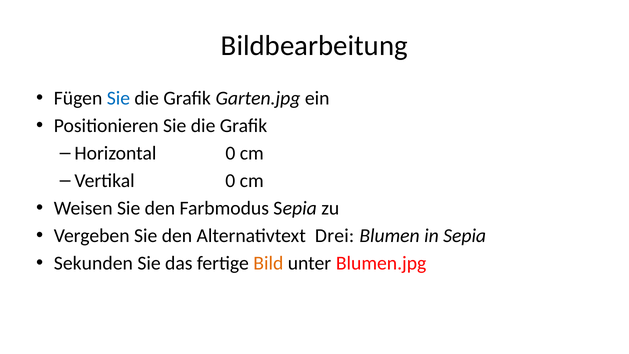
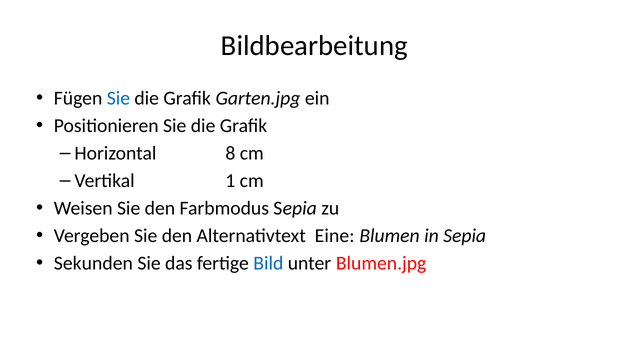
Horizontal 0: 0 -> 8 (230, 153)
Vertikal 0: 0 -> 1 (230, 181)
Drei: Drei -> Eine (335, 236)
Bild colour: orange -> blue (268, 263)
